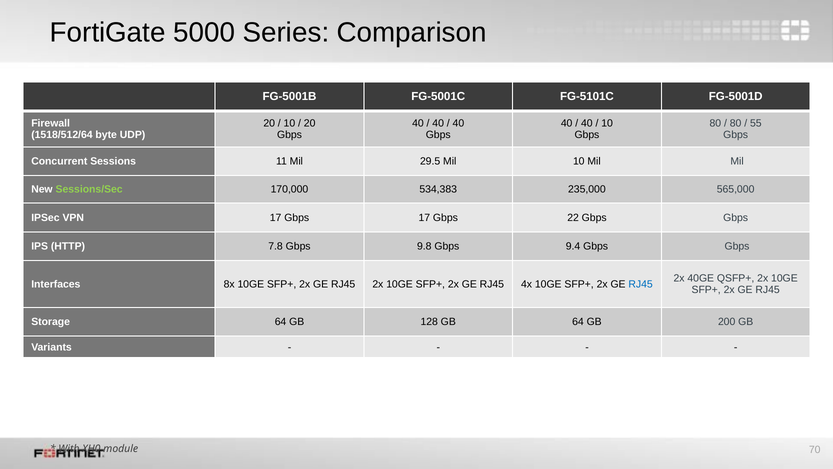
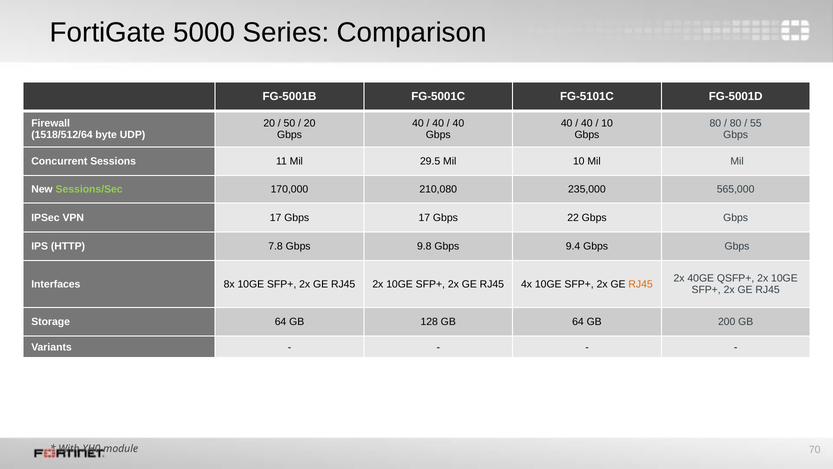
10: 10 -> 50 (289, 123)
534,383: 534,383 -> 210,080 (438, 189)
RJ45 colour: blue -> orange (641, 284)
